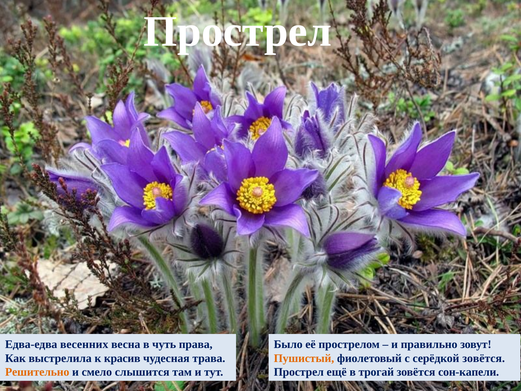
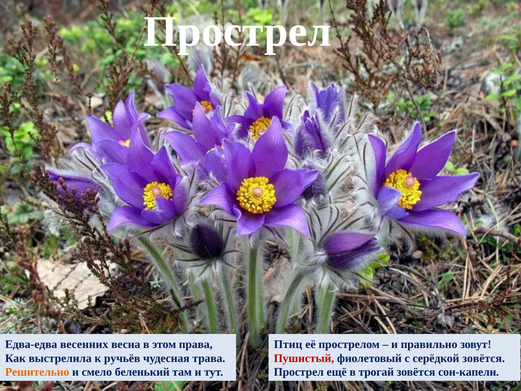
чуть: чуть -> этом (164, 344)
Было: Было -> Птиц (288, 344)
красив: красив -> ручьёв (122, 358)
Пушистый colour: orange -> red (304, 358)
слышится: слышится -> беленький (142, 372)
